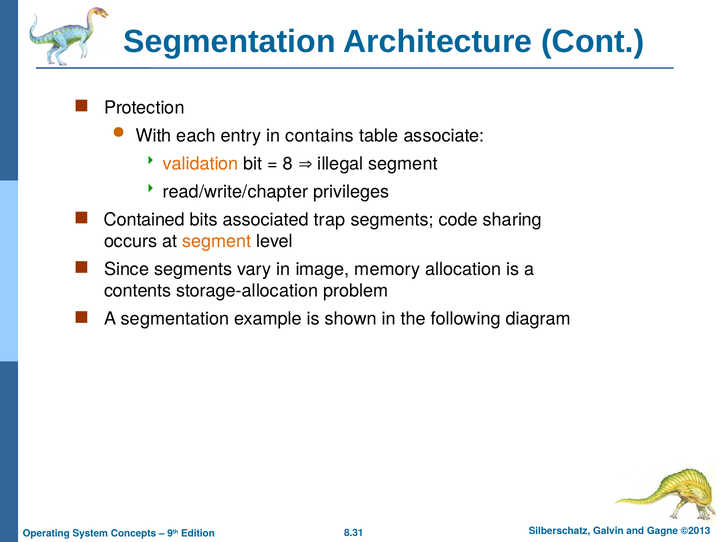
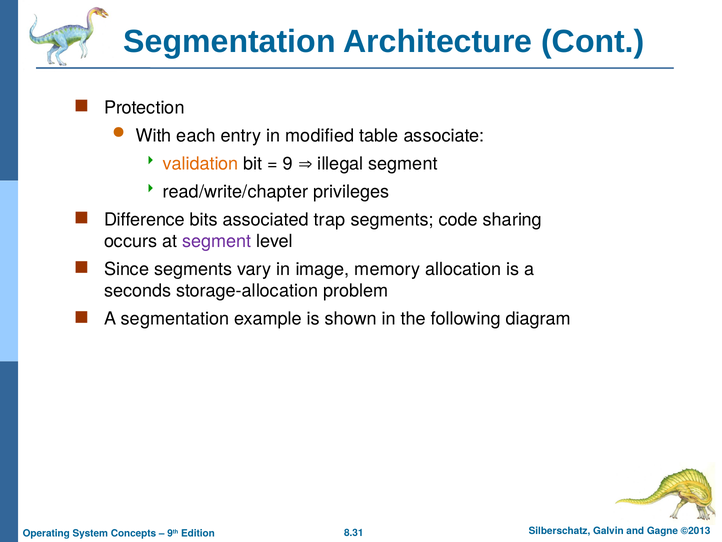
contains: contains -> modified (320, 135)
8: 8 -> 9 (288, 163)
Contained: Contained -> Difference (144, 219)
segment colour: orange -> purple (217, 241)
contents: contents -> seconds (138, 291)
